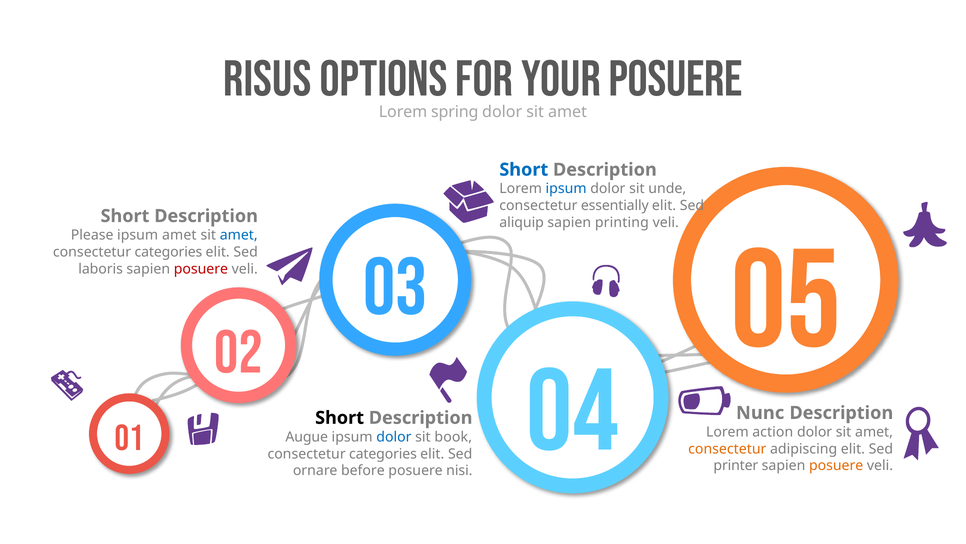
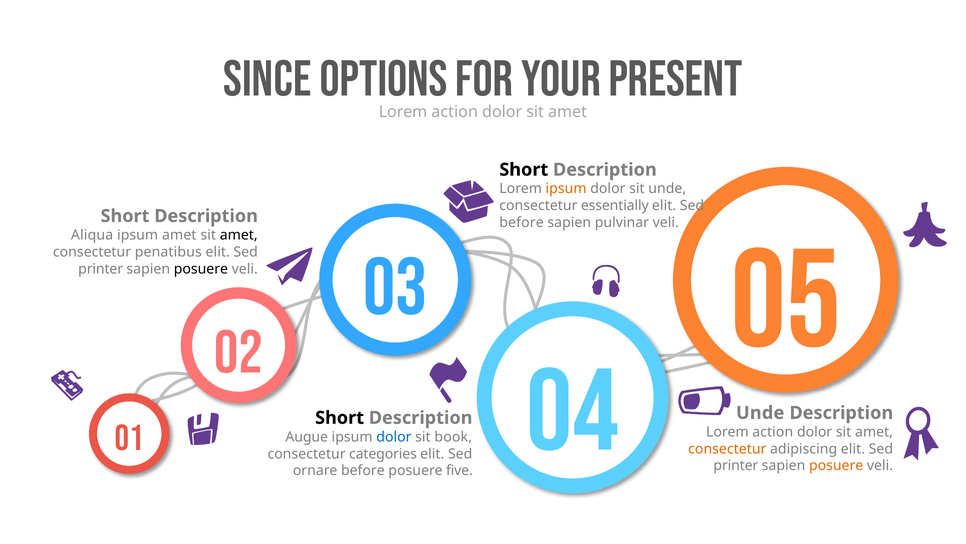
risus: risus -> since (267, 79)
posuere: posuere -> present (676, 79)
spring: spring -> action (455, 112)
Short colour: blue -> black (524, 170)
ipsum colour: blue -> orange (566, 189)
aliquip: aliquip -> before (522, 222)
printing: printing -> pulvinar (622, 222)
Please: Please -> Aliqua (92, 235)
amet colour: blue -> black (239, 235)
categories: categories -> penatibus (168, 252)
laboris: laboris -> printer (101, 269)
posuere colour: red -> black (201, 269)
Nunc: Nunc -> Unde (760, 412)
nisi: nisi -> five (459, 470)
